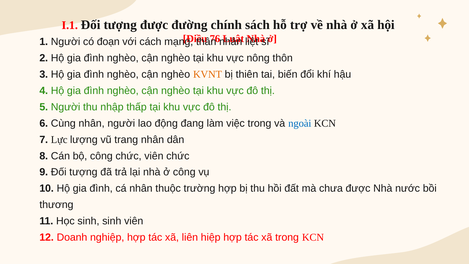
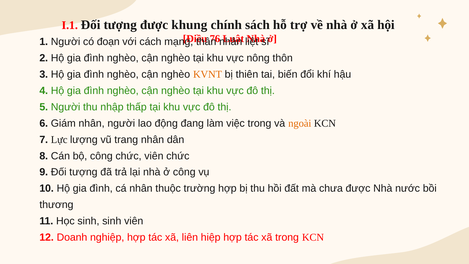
đường: đường -> khung (189, 25)
Cùng: Cùng -> Giám (63, 123)
ngoài colour: blue -> orange (300, 123)
